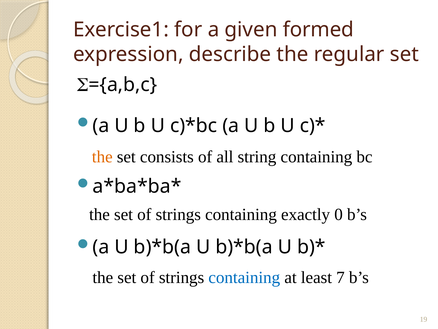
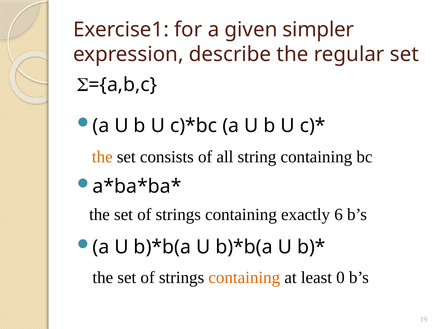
formed: formed -> simpler (318, 30)
0: 0 -> 6 (339, 214)
containing colour: blue -> orange (244, 277)
7: 7 -> 0 (340, 277)
